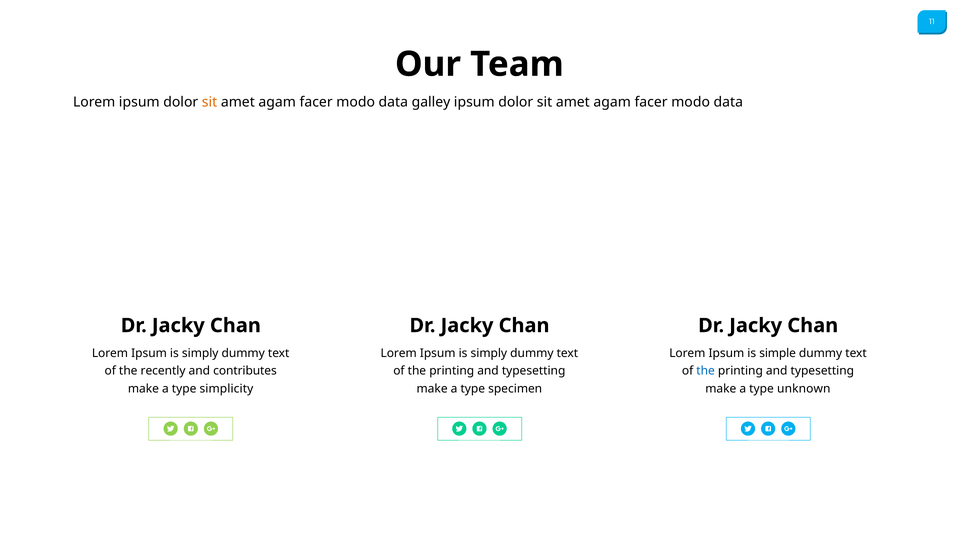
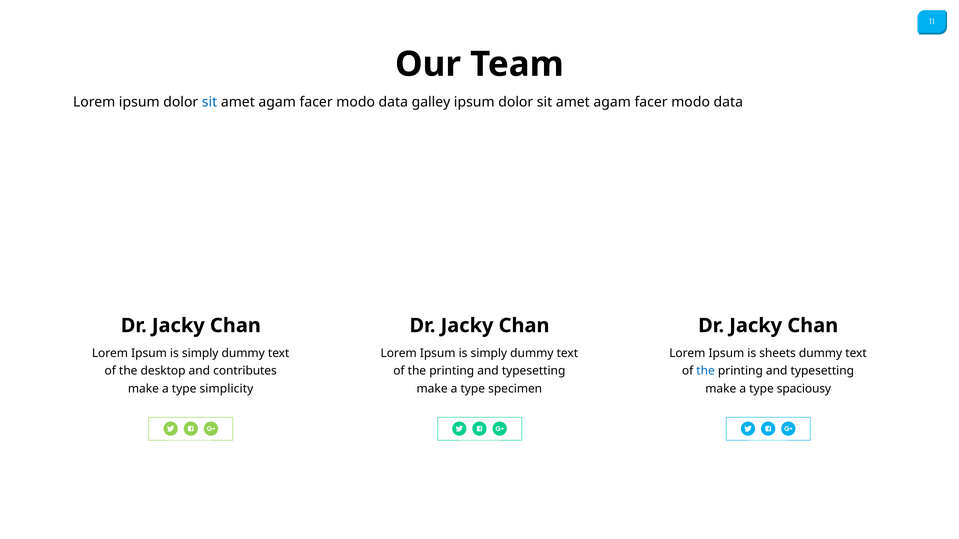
sit colour: orange -> blue (210, 102)
simple: simple -> sheets (778, 353)
recently: recently -> desktop (163, 371)
unknown: unknown -> spaciousy (804, 389)
